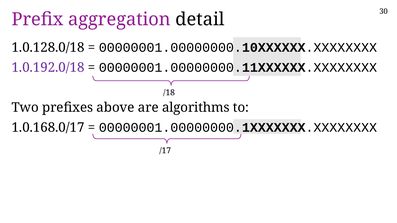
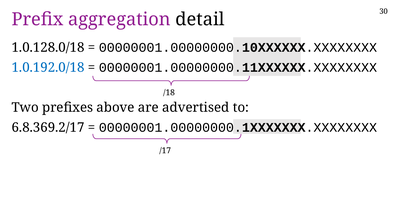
1.0.192.0/18 colour: purple -> blue (48, 68)
algorithms: algorithms -> advertised (196, 108)
1.0.168.0/17: 1.0.168.0/17 -> 6.8.369.2/17 (48, 128)
